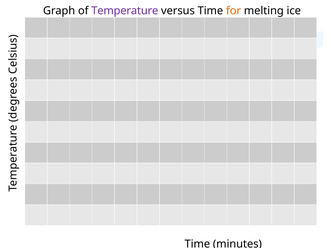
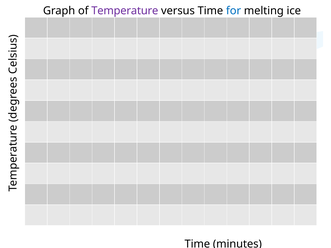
for colour: orange -> blue (234, 11)
